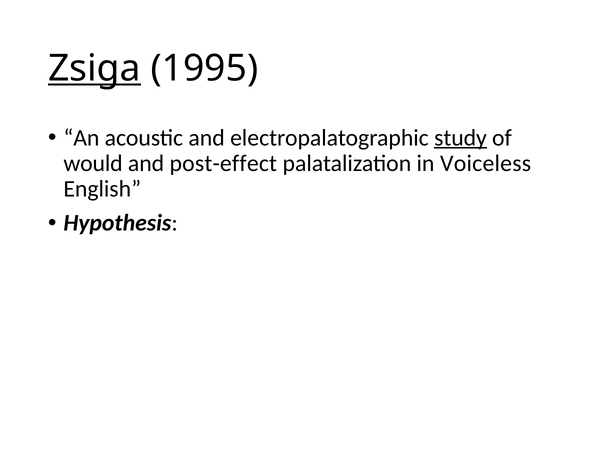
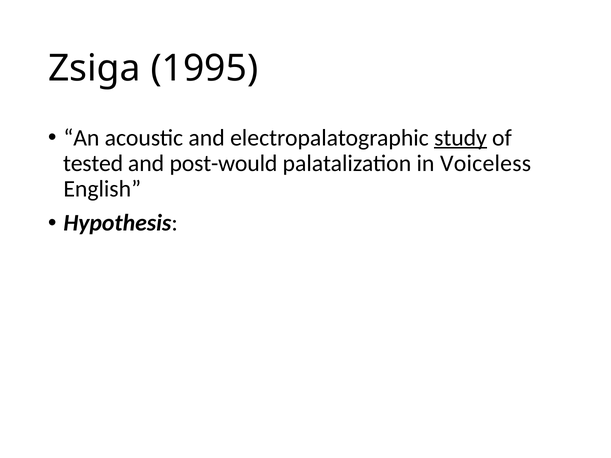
Zsiga underline: present -> none (94, 68)
would: would -> tested (93, 163)
post-effect: post-effect -> post-would (223, 163)
